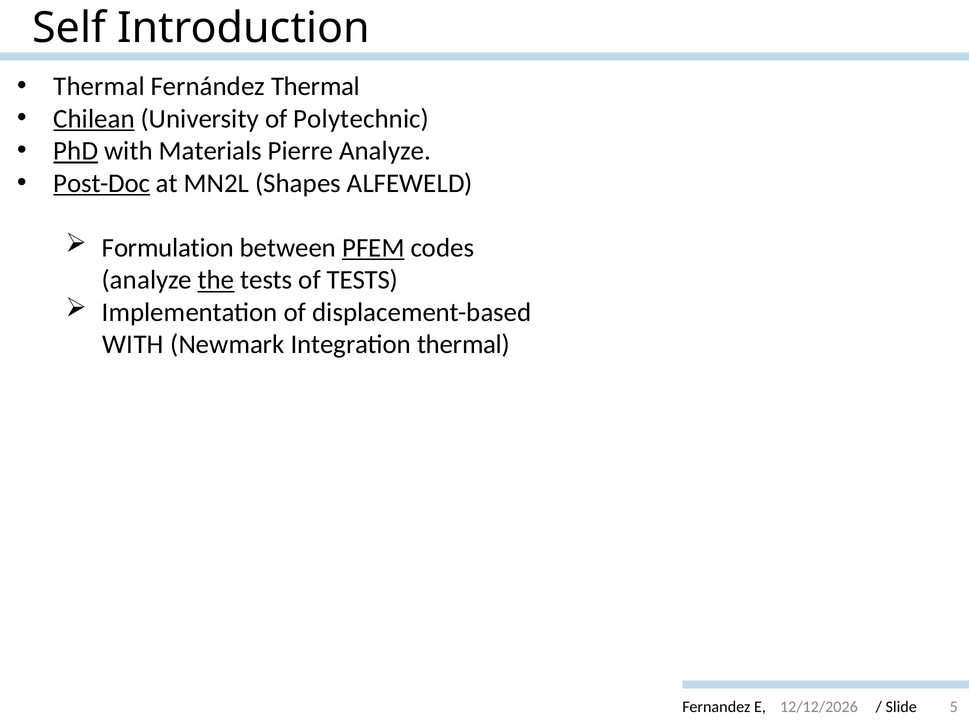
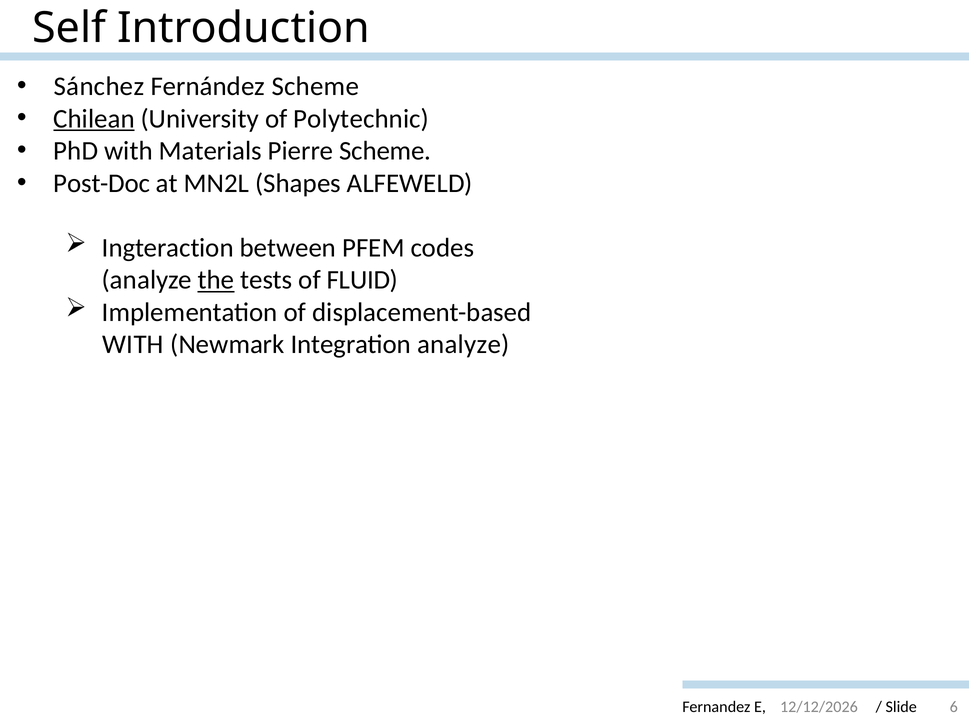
Thermal: Thermal -> Sánchez (99, 86)
Fernández Thermal: Thermal -> Scheme (315, 86)
PhD underline: present -> none (76, 151)
Pierre Analyze: Analyze -> Scheme (385, 151)
Post-Doc underline: present -> none (102, 183)
Formulation: Formulation -> Ingteraction (168, 248)
PFEM underline: present -> none (373, 248)
of TESTS: TESTS -> FLUID (362, 280)
Integration thermal: thermal -> analyze (463, 345)
5: 5 -> 6 (954, 708)
